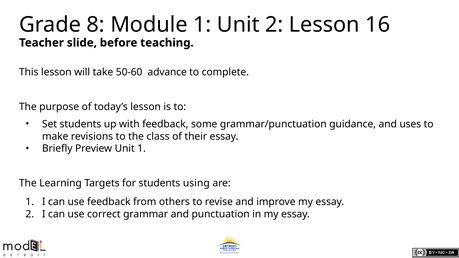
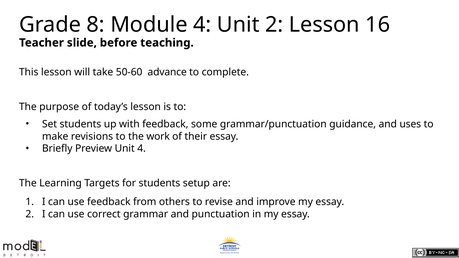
Module 1: 1 -> 4 (202, 25)
class: class -> work (158, 136)
Unit 1: 1 -> 4 (142, 149)
using: using -> setup (196, 183)
